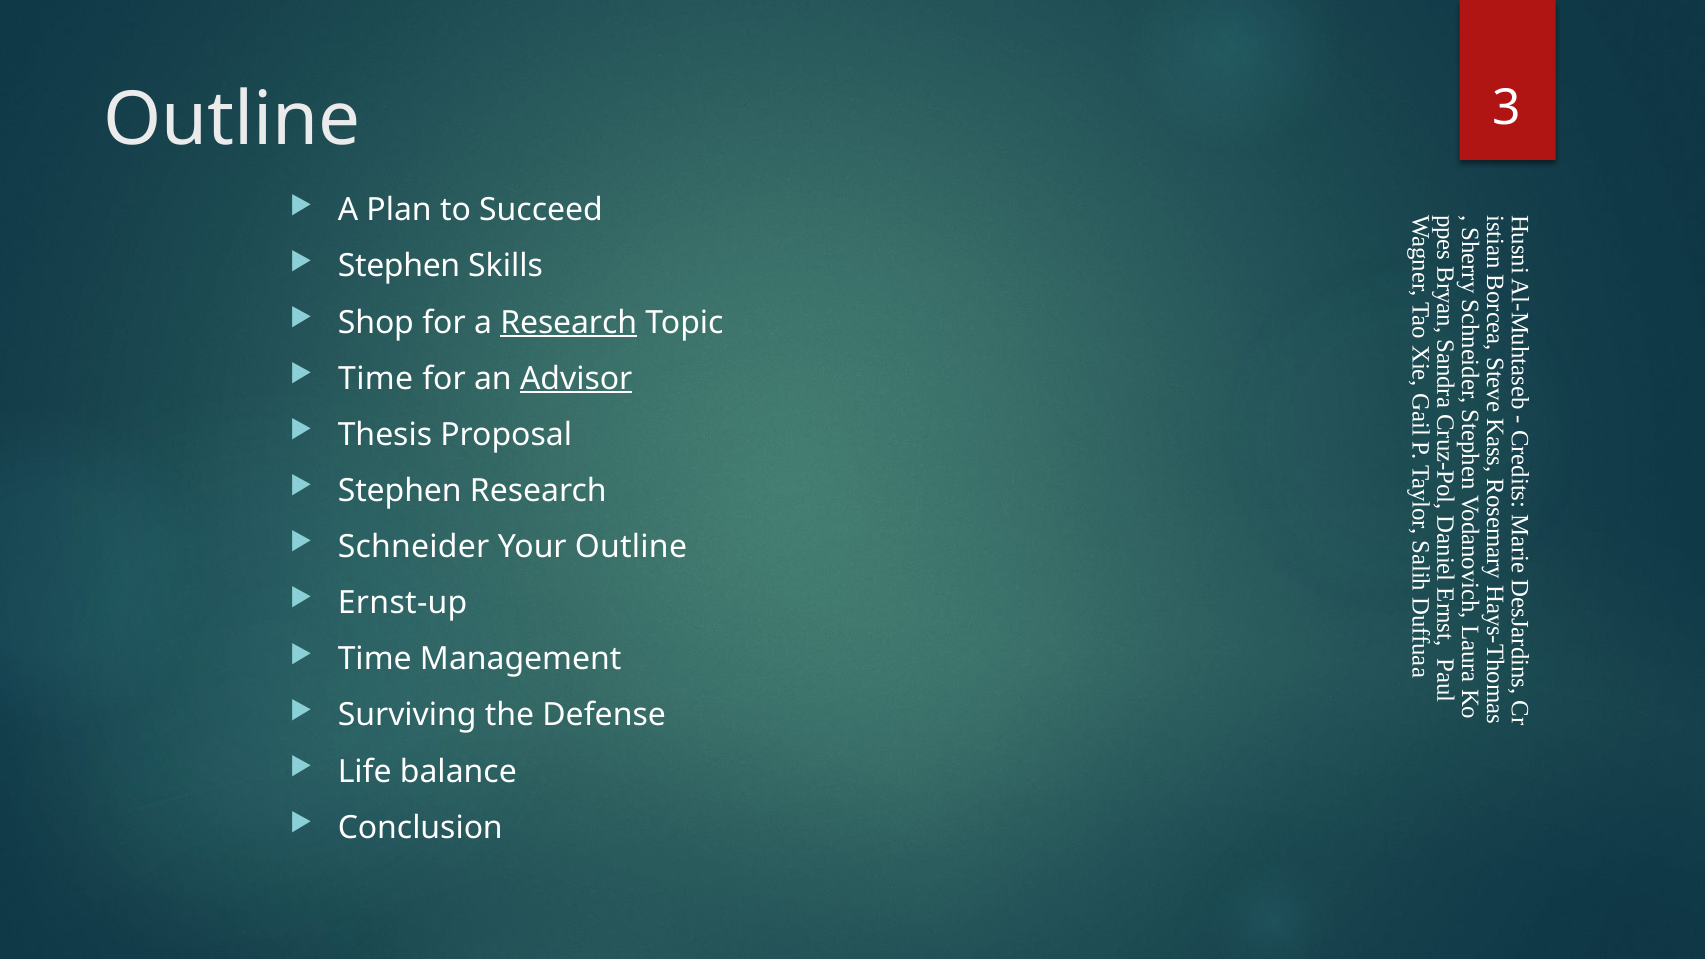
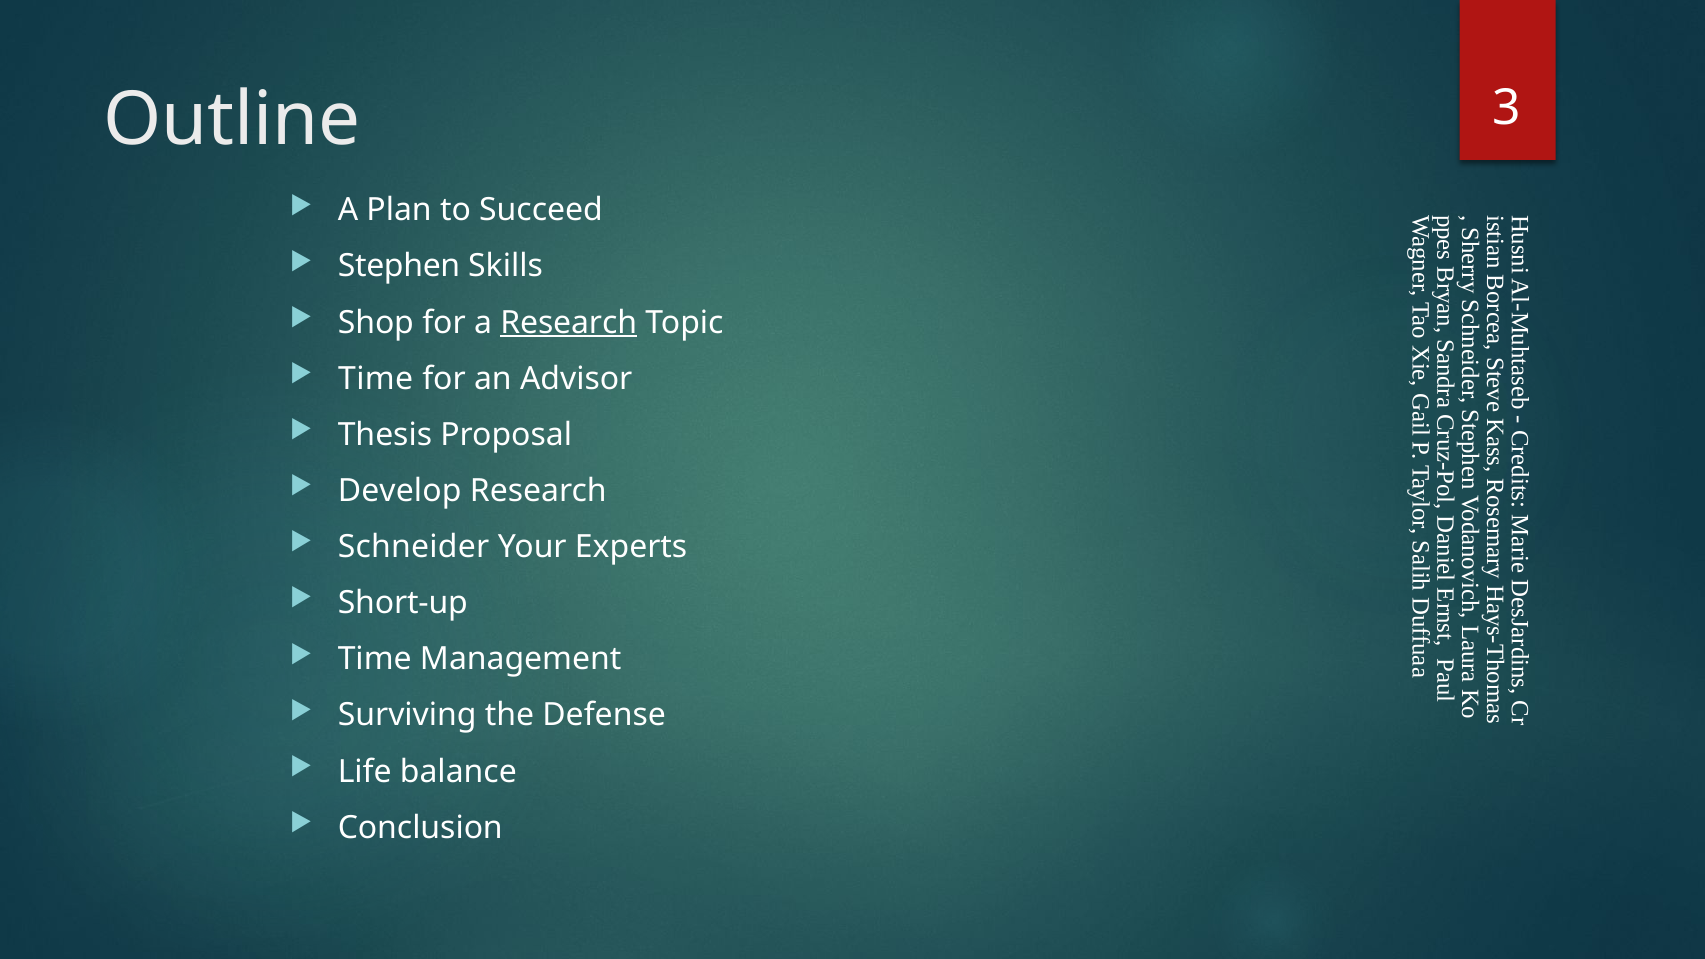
Advisor underline: present -> none (576, 379)
Stephen: Stephen -> Develop (400, 491)
Your Outline: Outline -> Experts (631, 547)
Ernst-up: Ernst-up -> Short-up (403, 603)
